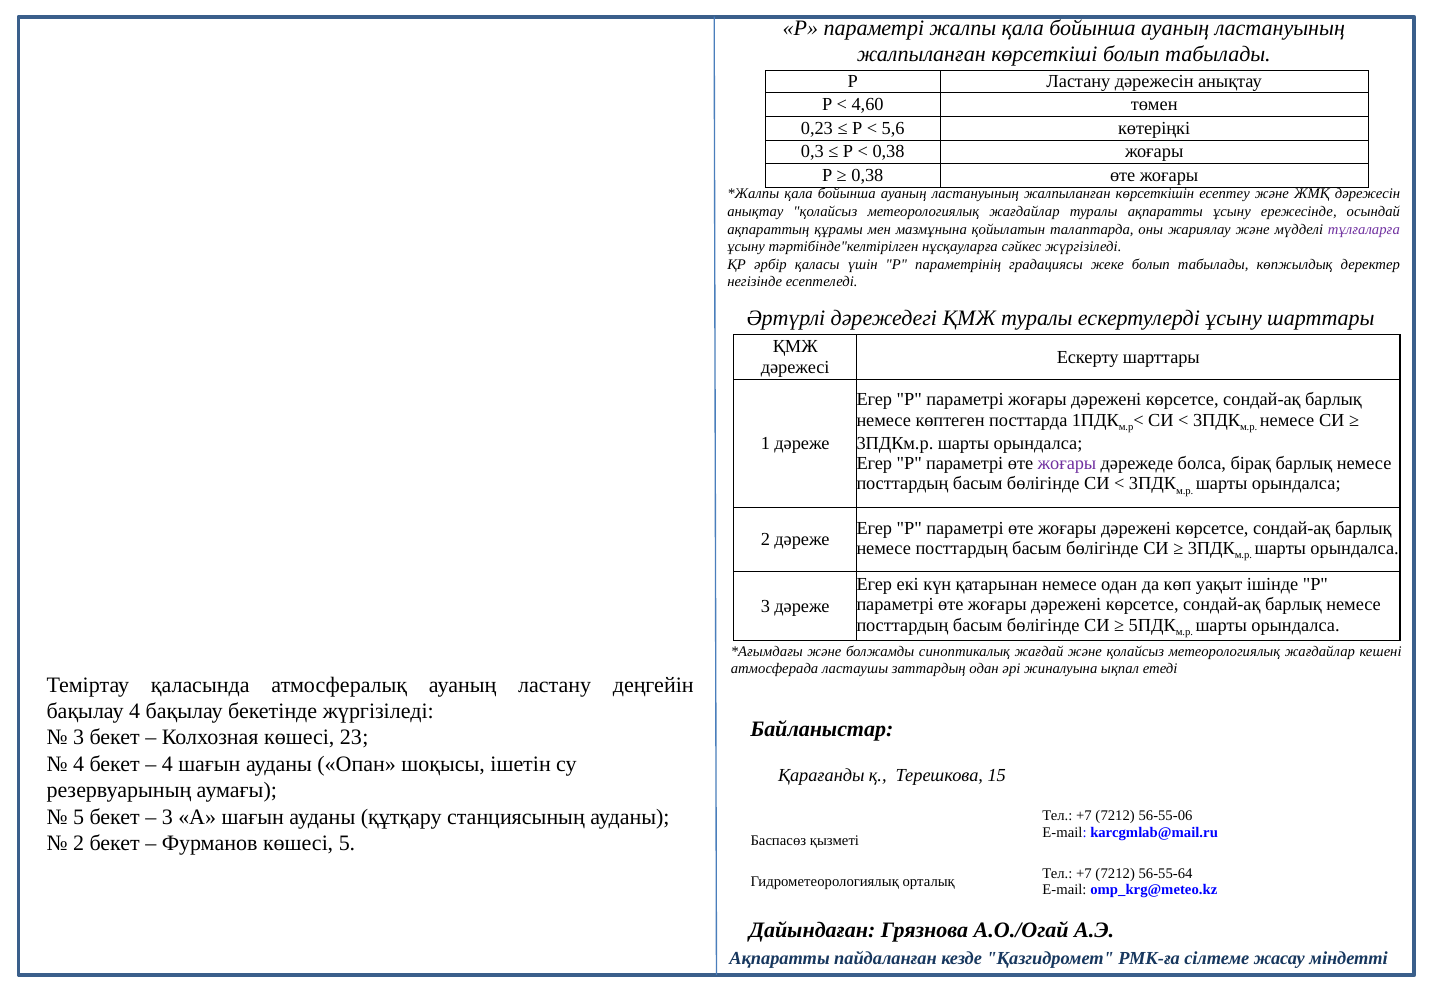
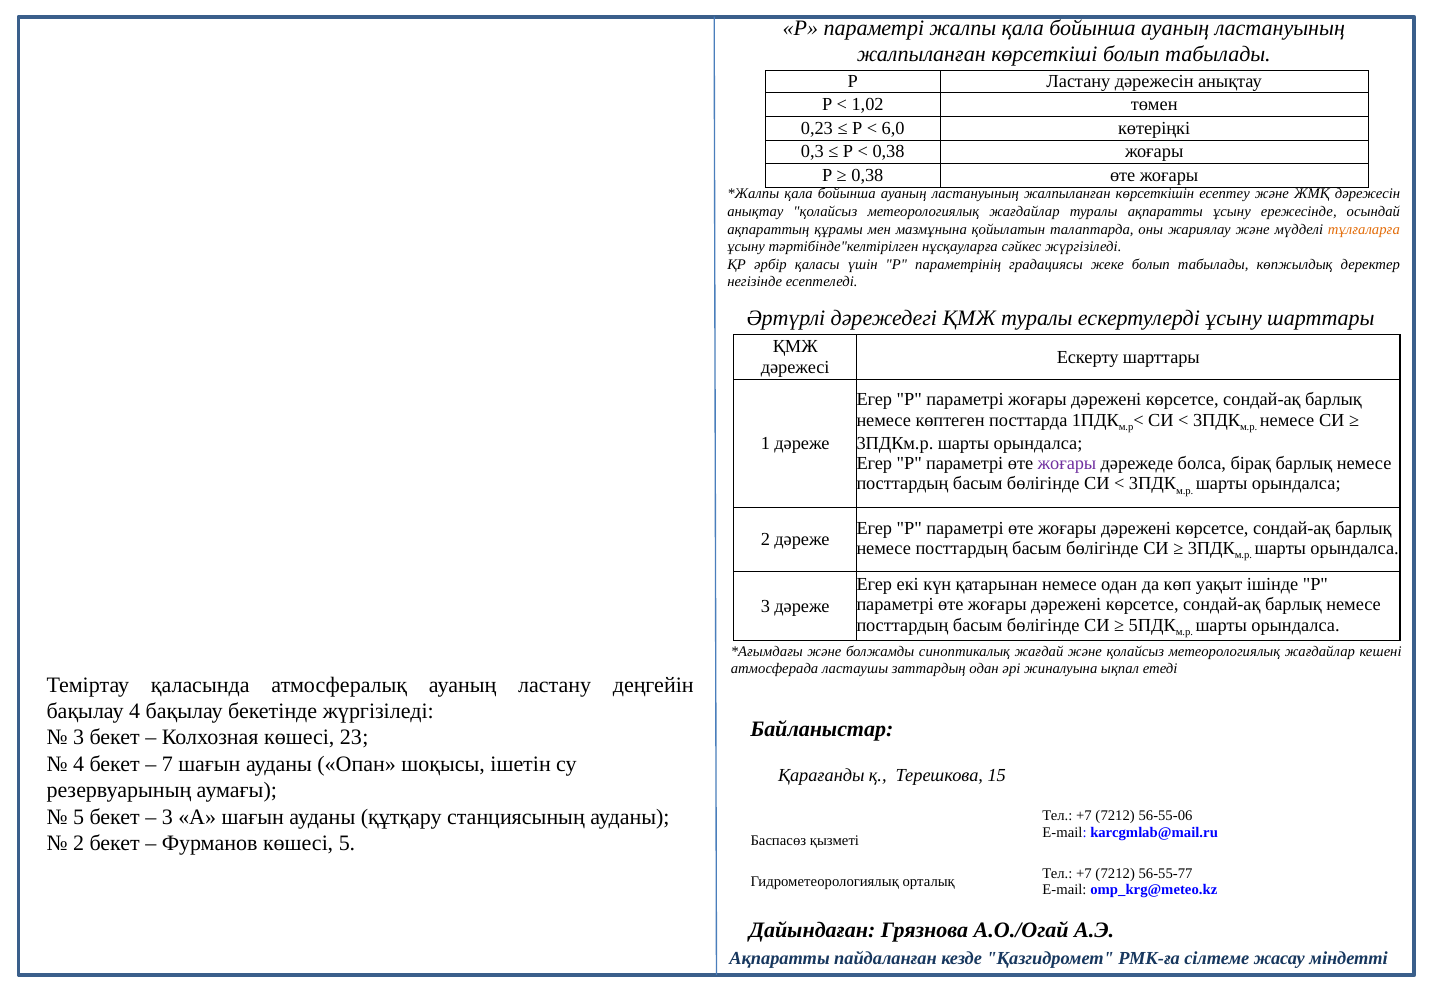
4,60: 4,60 -> 1,02 (868, 104)
5,6: 5,6 -> 6,0 (893, 128)
тұлғаларға colour: purple -> orange (1364, 229)
4: 4 -> 7 (167, 764)
56-55-64: 56-55-64 -> 56-55-77 (1166, 873)
